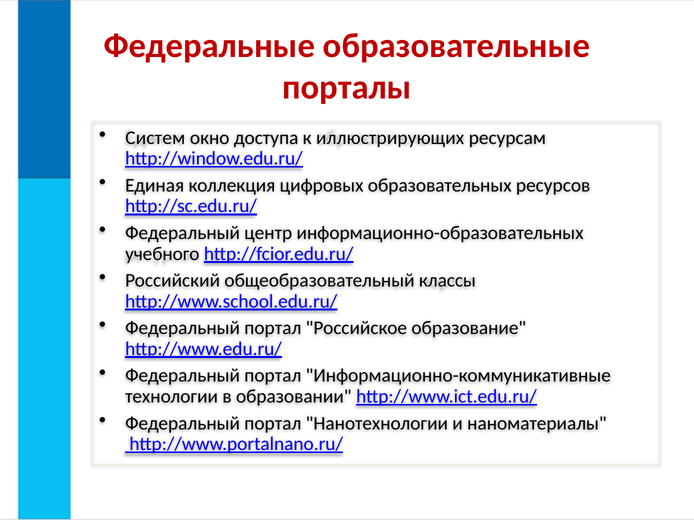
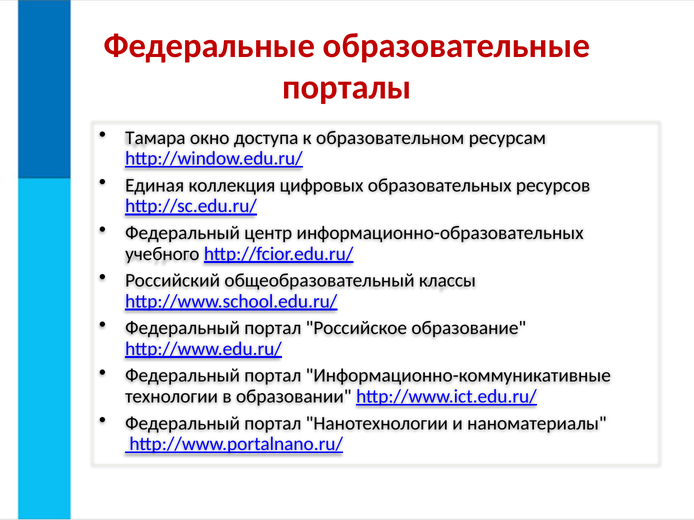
Систем: Систем -> Тамара (155, 138)
иллюстрирующих: иллюстрирующих -> образовательном (390, 138)
